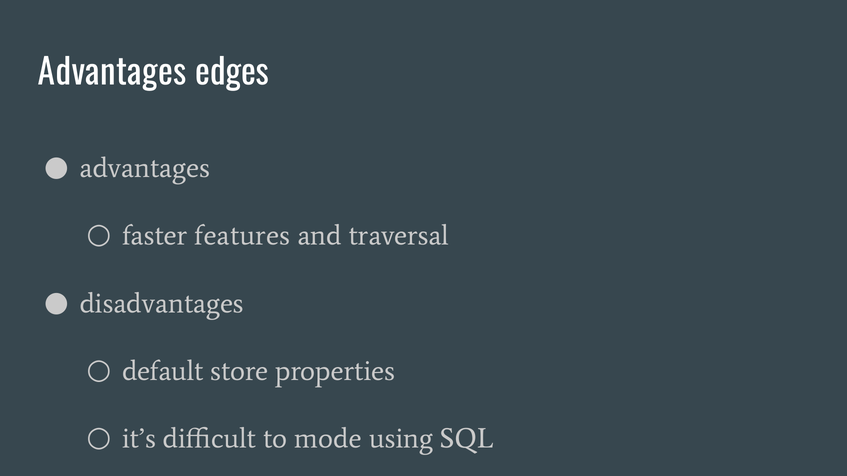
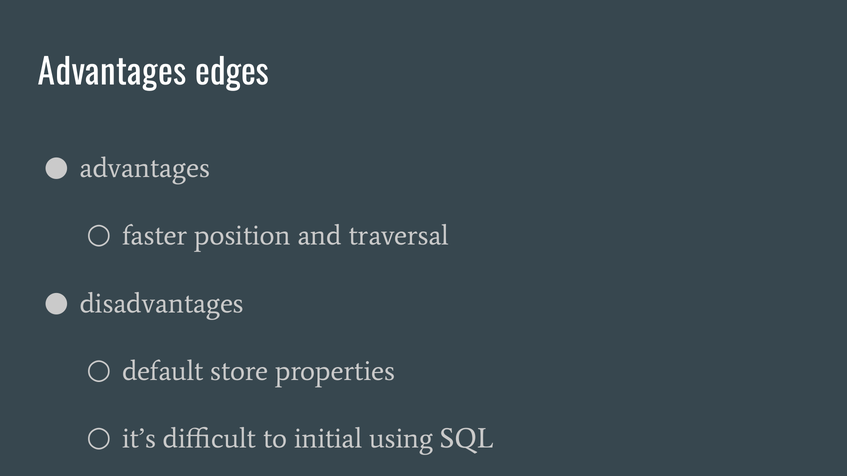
features: features -> position (243, 236)
mode: mode -> initial (328, 439)
